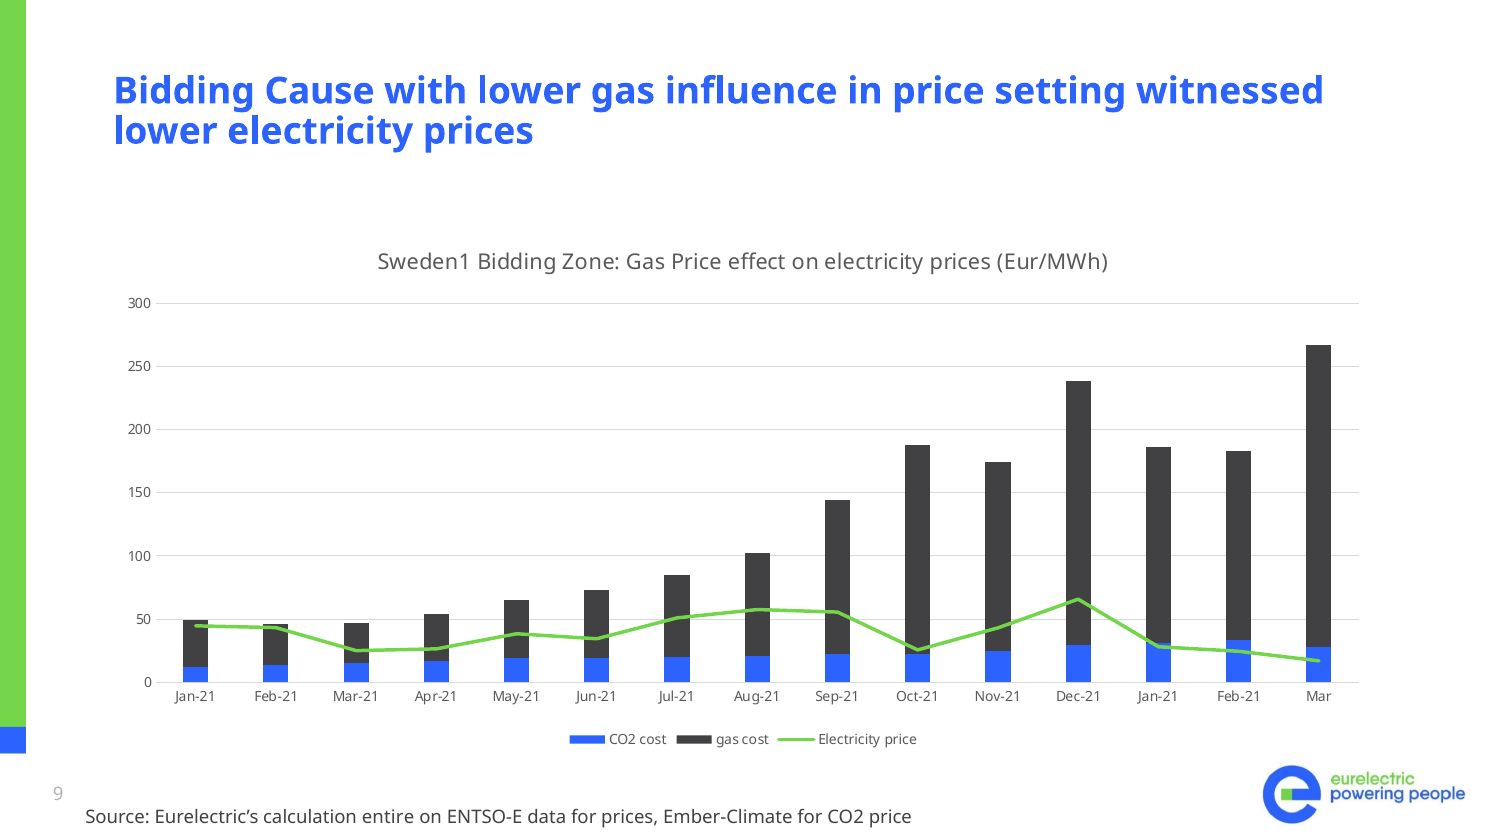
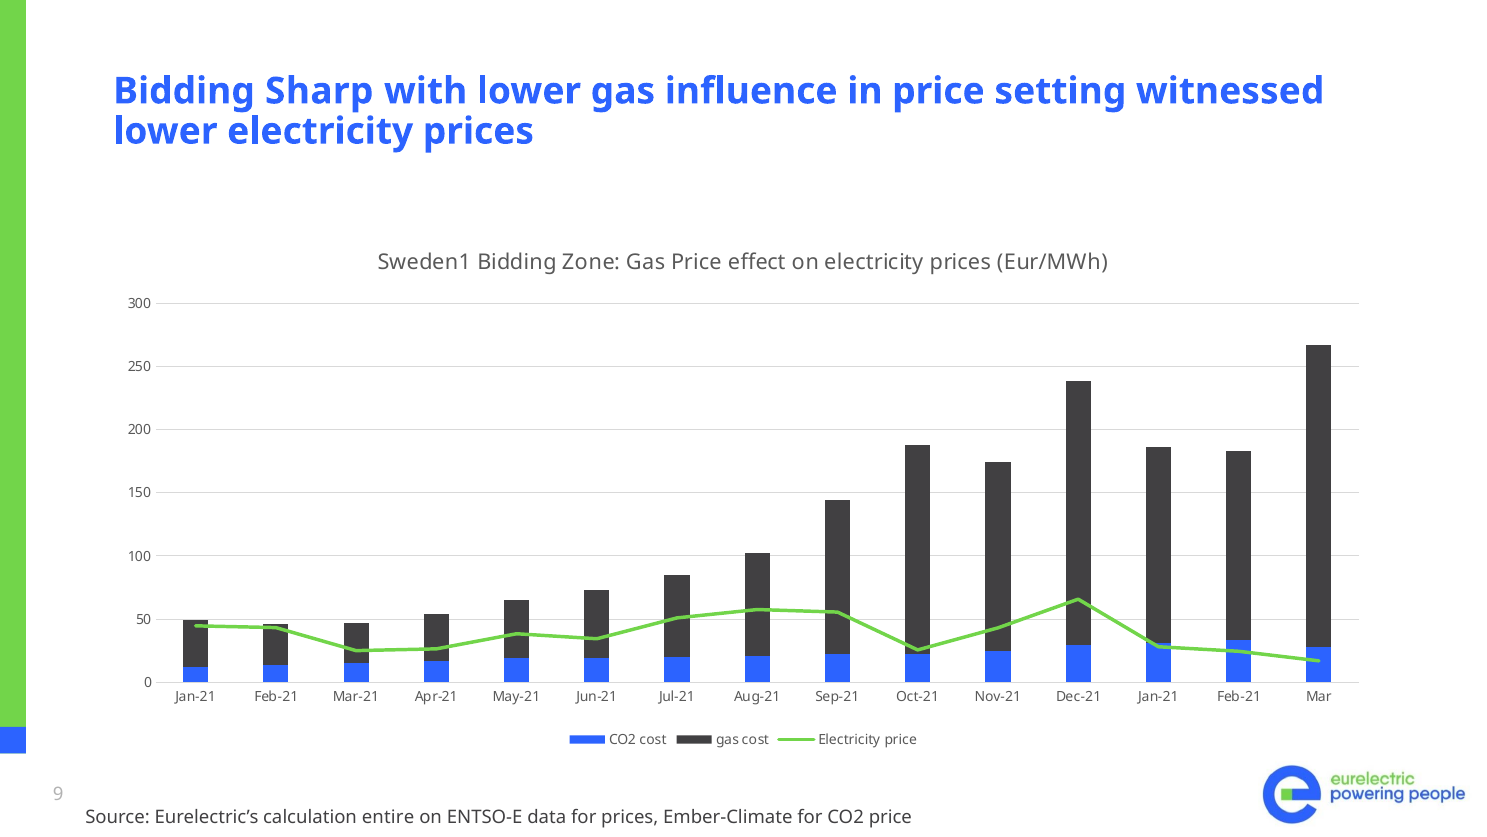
Cause: Cause -> Sharp (319, 91)
